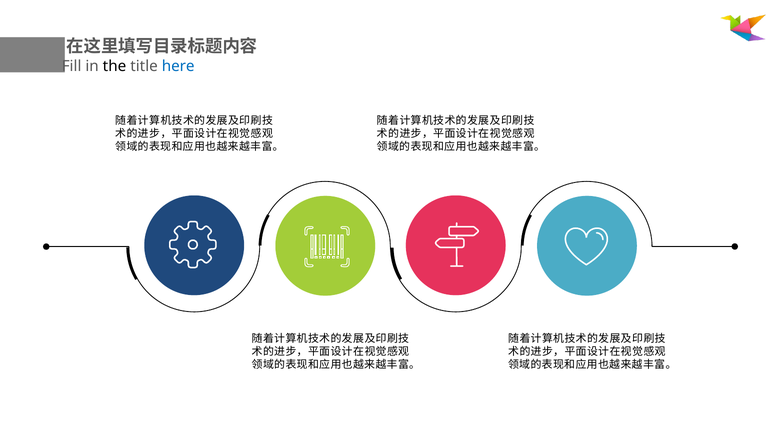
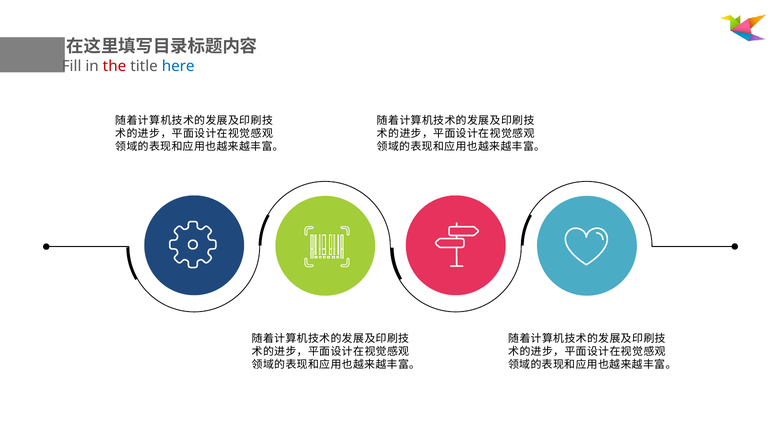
the colour: black -> red (115, 66)
